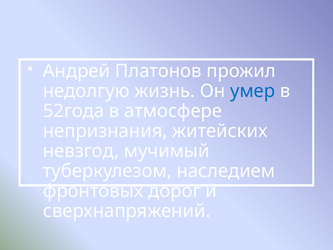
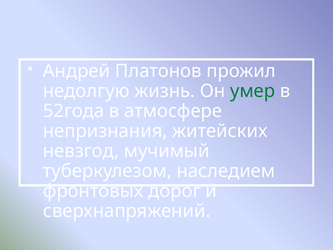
умер colour: blue -> green (253, 91)
